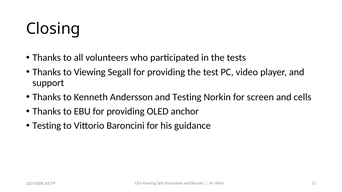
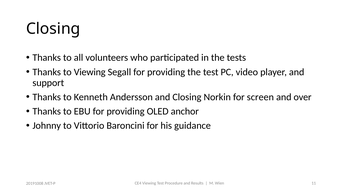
and Testing: Testing -> Closing (187, 97)
cells: cells -> over (303, 97)
Testing: Testing -> Johnny (47, 126)
